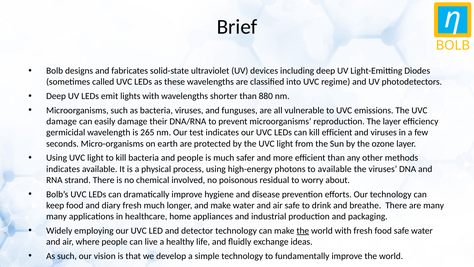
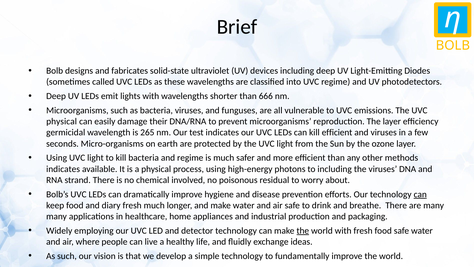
880: 880 -> 666 (266, 96)
damage: damage -> physical (62, 121)
and people: people -> regime (190, 158)
to available: available -> including (335, 169)
can underline: none -> present (420, 194)
